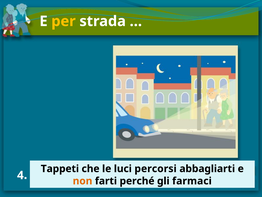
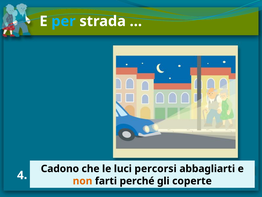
per colour: yellow -> light blue (64, 21)
Tappeti: Tappeti -> Cadono (60, 168)
farmaci: farmaci -> coperte (192, 181)
